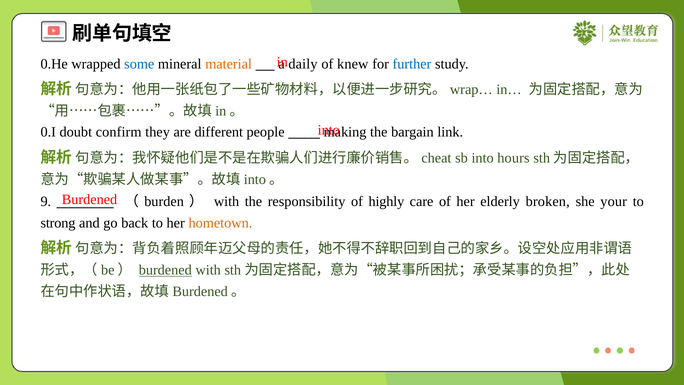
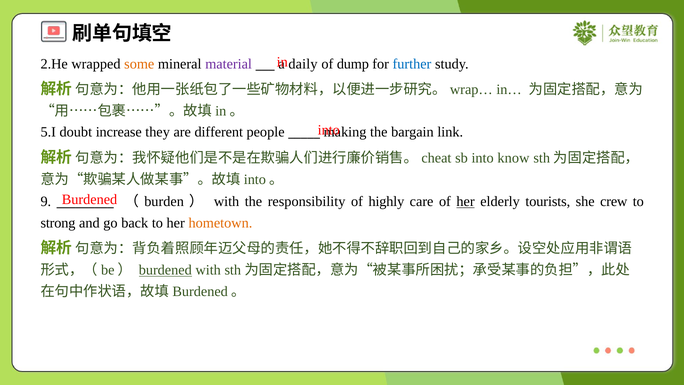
0.He: 0.He -> 2.He (54, 64)
some colour: blue -> orange (139, 64)
material colour: orange -> purple (229, 64)
knew: knew -> dump (353, 64)
0.I: 0.I -> 5.I (48, 132)
confirm: confirm -> increase (119, 132)
hours: hours -> know (513, 158)
her underline: none -> present (466, 201)
broken: broken -> tourists (548, 201)
your: your -> crew (614, 201)
